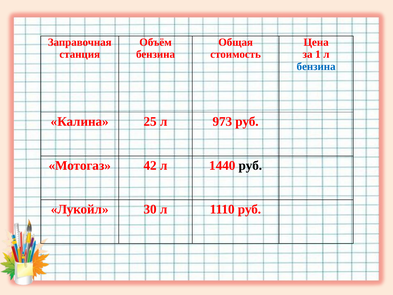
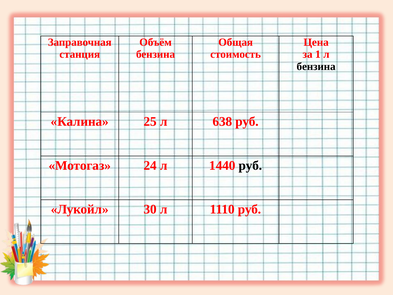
бензина colour: blue -> black (316, 66)
973: 973 -> 638 (222, 122)
42: 42 -> 24 (150, 165)
